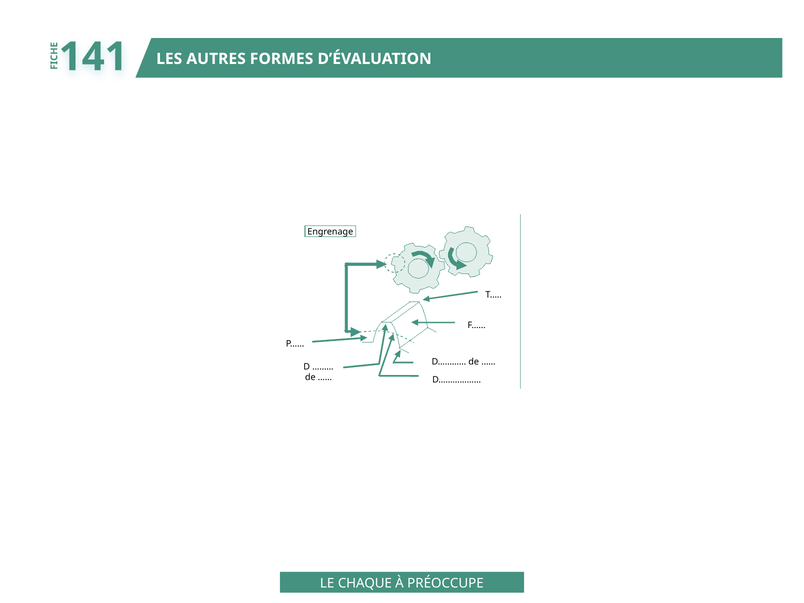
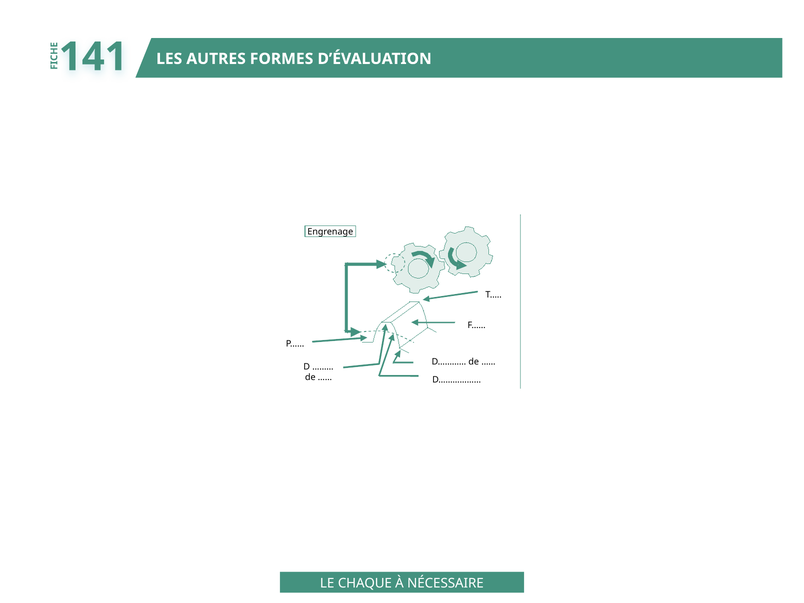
PRÉOCCUPE: PRÉOCCUPE -> NÉCESSAIRE (446, 583)
